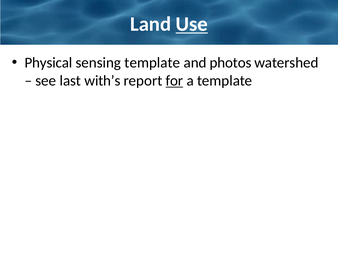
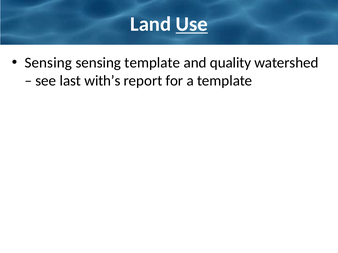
Physical: Physical -> Sensing (48, 63)
photos: photos -> quality (231, 63)
for underline: present -> none (174, 81)
